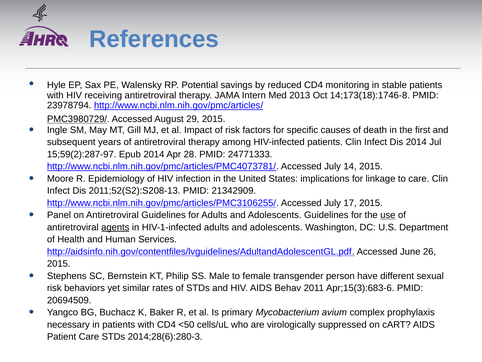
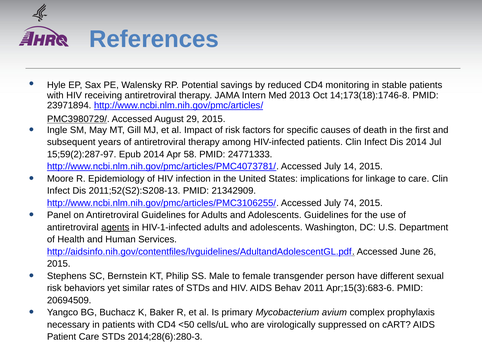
23978794: 23978794 -> 23971894 (69, 105)
28: 28 -> 58 (190, 154)
17: 17 -> 74 (350, 203)
use underline: present -> none (388, 215)
